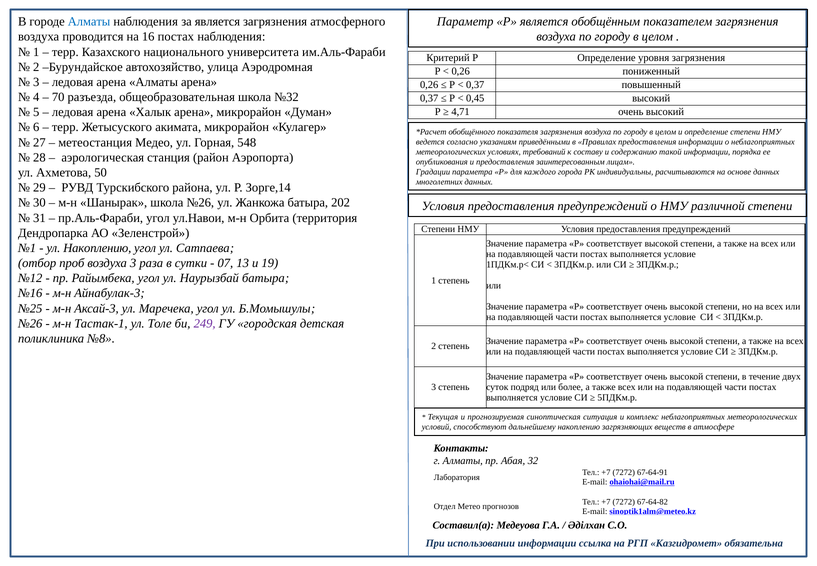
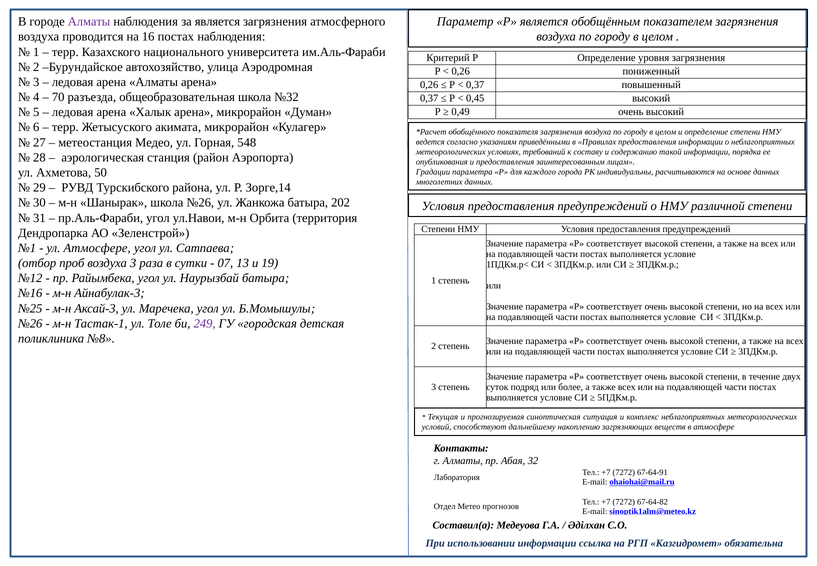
Алматы colour: blue -> purple (89, 22)
4,71: 4,71 -> 0,49 (461, 112)
ул Накоплению: Накоплению -> Атмосфере (97, 248)
